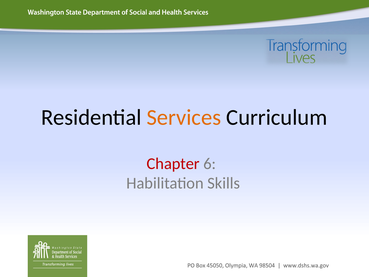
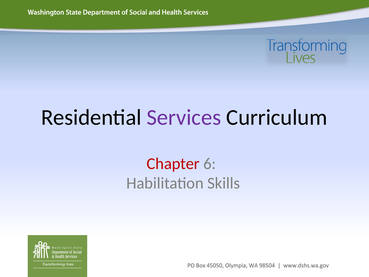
Services colour: orange -> purple (184, 117)
